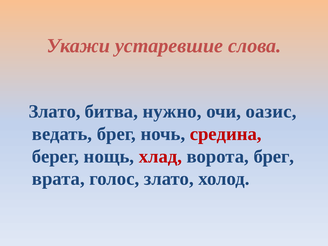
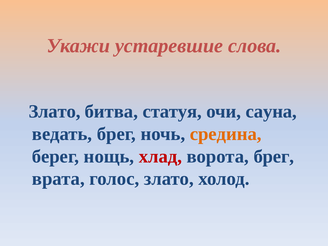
нужно: нужно -> статуя (172, 112)
оазис: оазис -> сауна (271, 112)
средина colour: red -> orange (226, 134)
